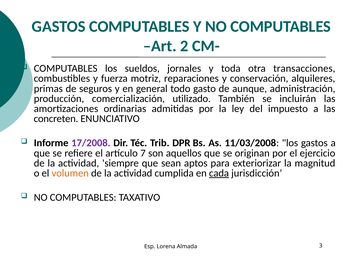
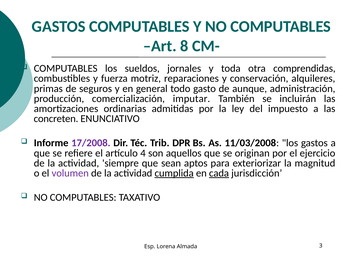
2: 2 -> 8 (184, 46)
transacciones: transacciones -> comprendidas (304, 69)
utilizado: utilizado -> imputar (192, 99)
7: 7 -> 4 (143, 153)
volumen colour: orange -> purple (70, 173)
cumplida underline: none -> present (174, 173)
